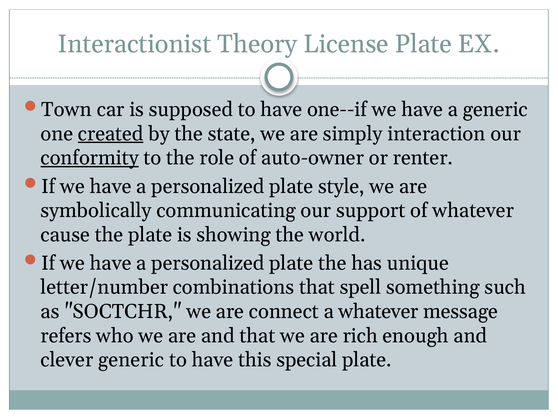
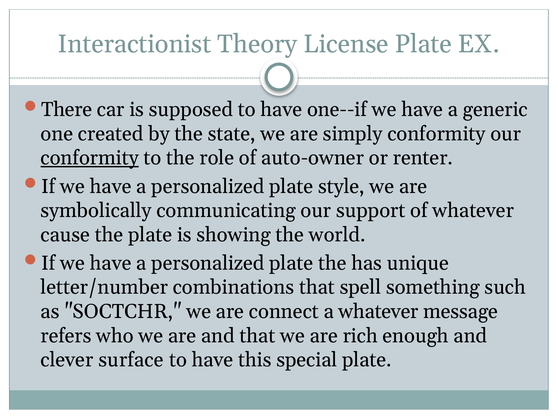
Town: Town -> There (67, 109)
created underline: present -> none (111, 134)
simply interaction: interaction -> conformity (436, 134)
clever generic: generic -> surface (131, 359)
